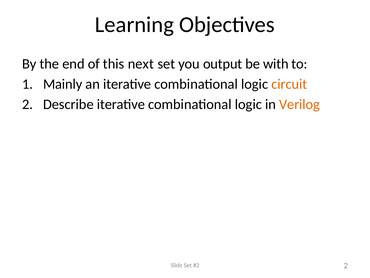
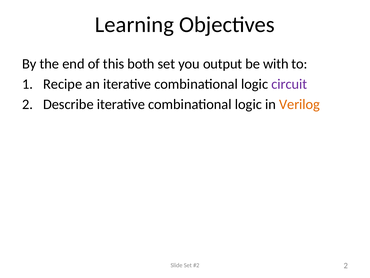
next: next -> both (141, 64)
Mainly: Mainly -> Recipe (63, 84)
circuit colour: orange -> purple (289, 84)
